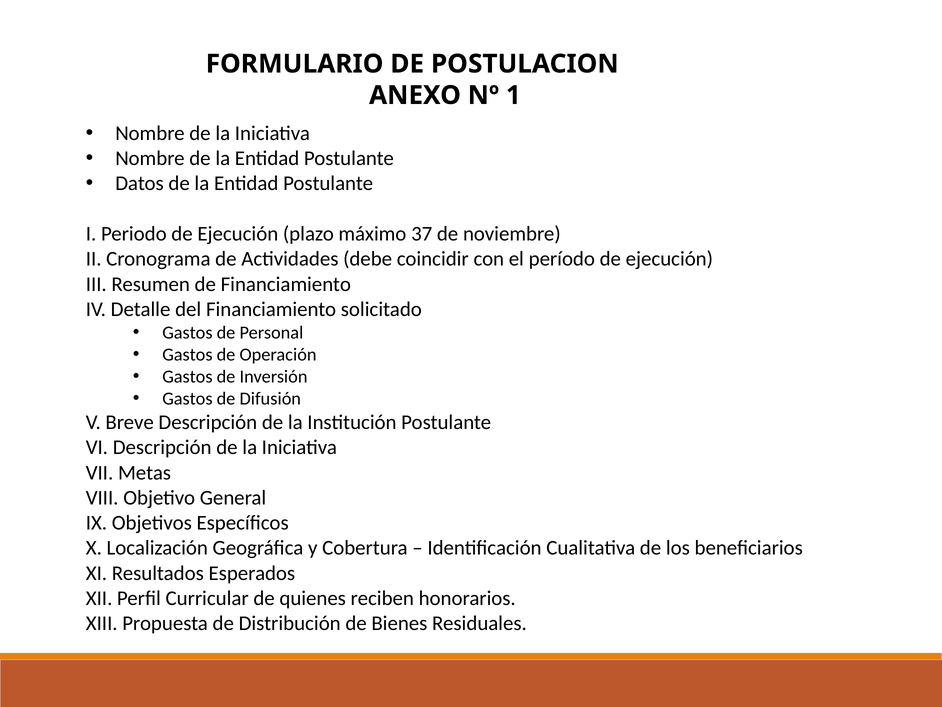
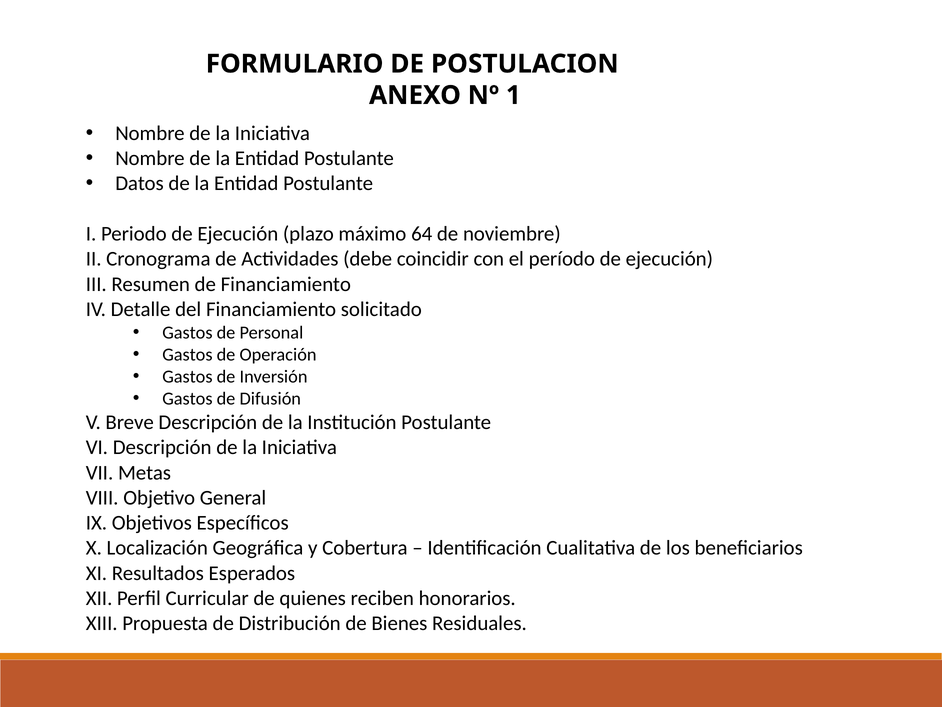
37: 37 -> 64 (422, 234)
